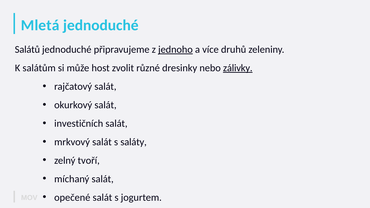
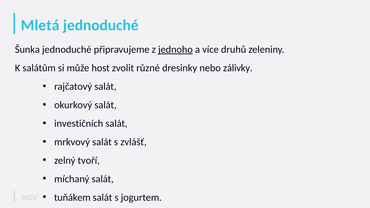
Salátů: Salátů -> Šunka (27, 50)
zálivky underline: present -> none (238, 68)
saláty: saláty -> zvlášť (134, 142)
opečené: opečené -> tuňákem (72, 197)
